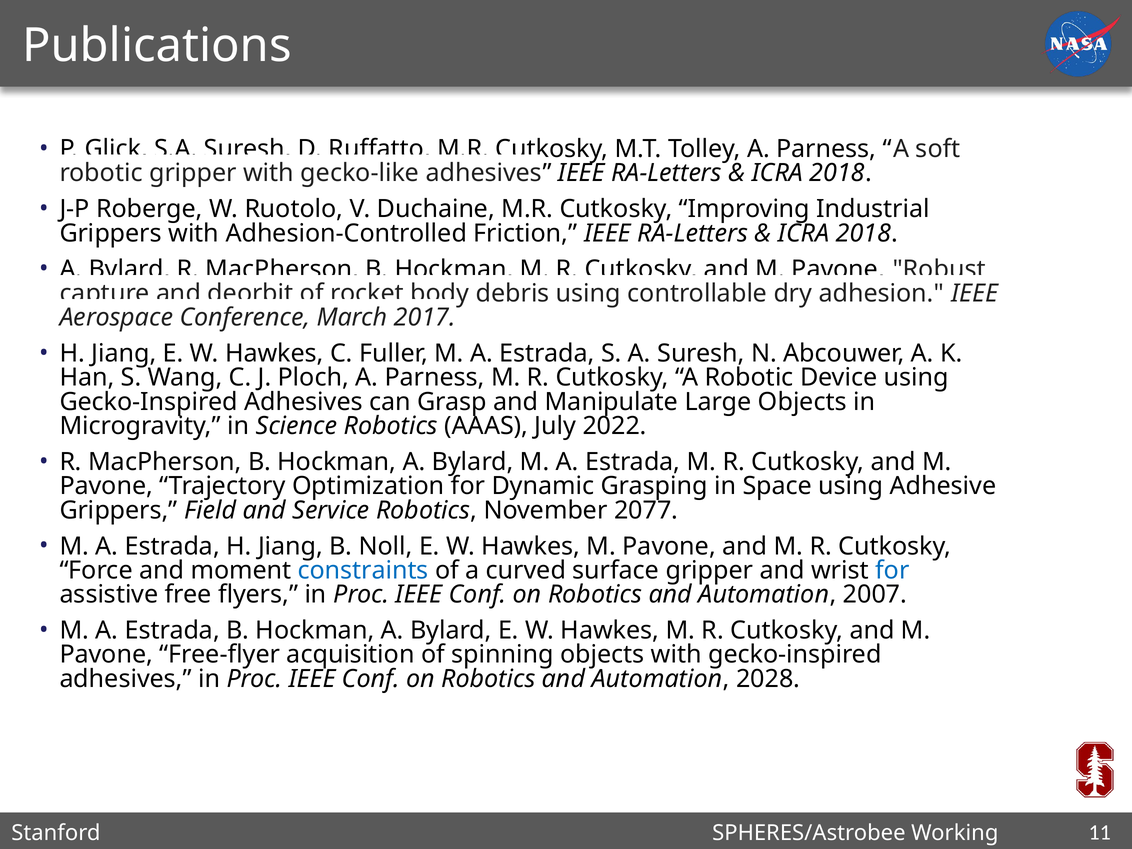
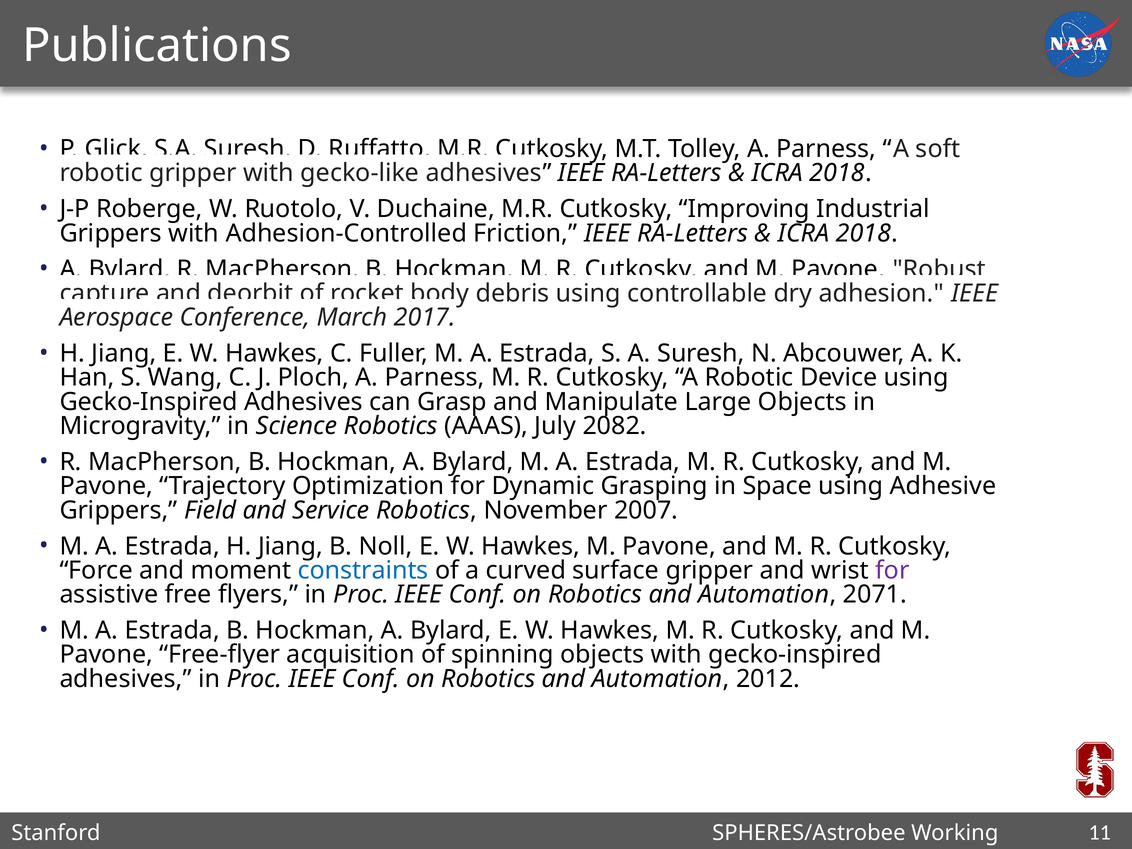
2022: 2022 -> 2082 (615, 426)
2077: 2077 -> 2007 (646, 510)
for colour: blue -> purple (892, 570)
2007: 2007 -> 2071 (875, 595)
2028: 2028 -> 2012 (768, 679)
